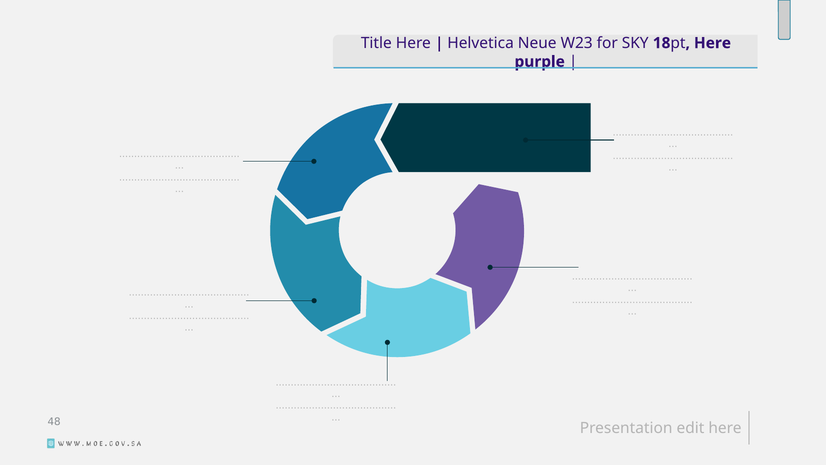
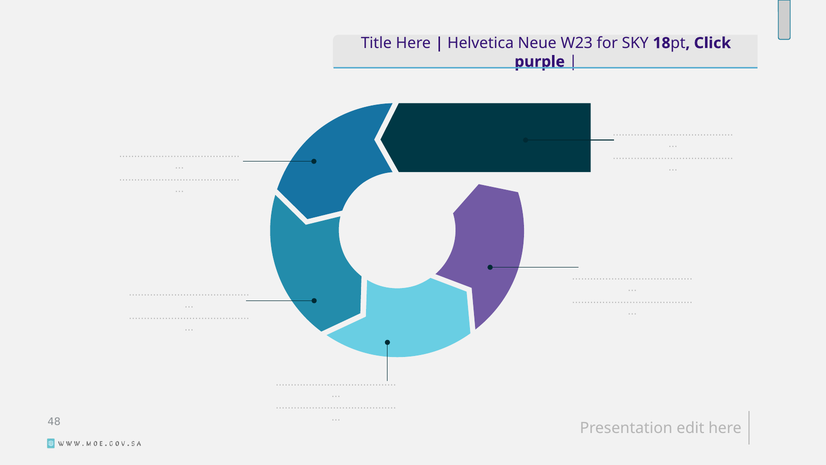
Here: Here -> Click (712, 43)
